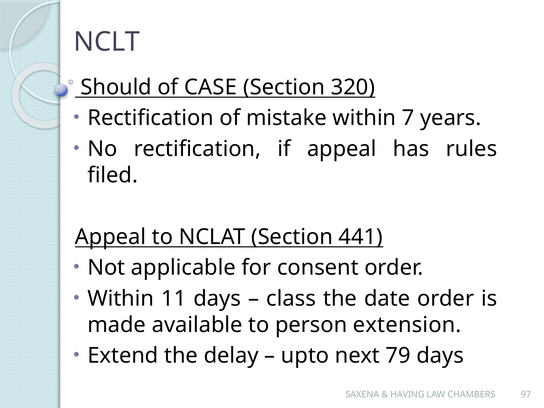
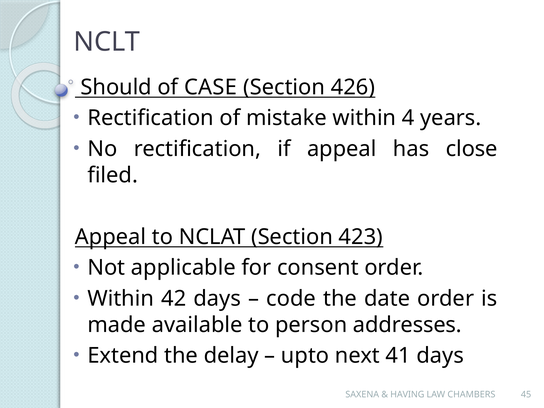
320: 320 -> 426 (353, 87)
7: 7 -> 4 (408, 118)
rules: rules -> close (472, 149)
441: 441 -> 423 (361, 237)
11: 11 -> 42 (174, 299)
class: class -> code (291, 299)
extension: extension -> addresses (407, 325)
79: 79 -> 41 (398, 356)
97: 97 -> 45 (526, 394)
